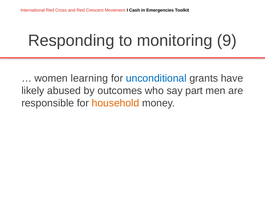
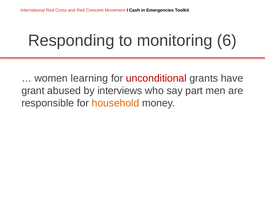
9: 9 -> 6 (227, 41)
unconditional colour: blue -> red (156, 78)
likely: likely -> grant (33, 91)
outcomes: outcomes -> interviews (120, 91)
